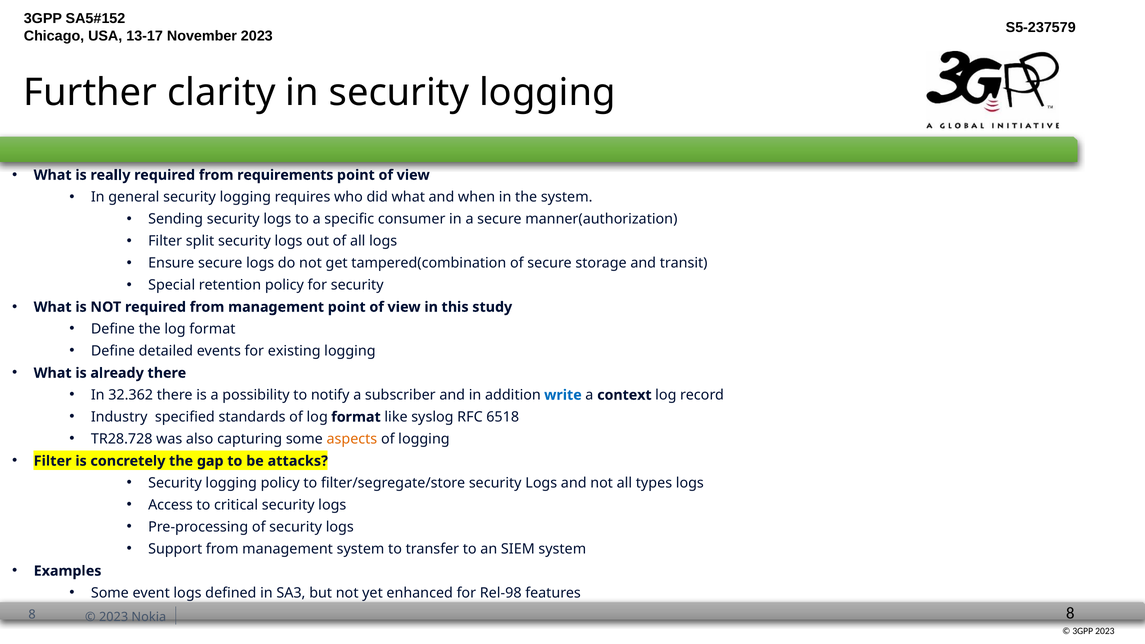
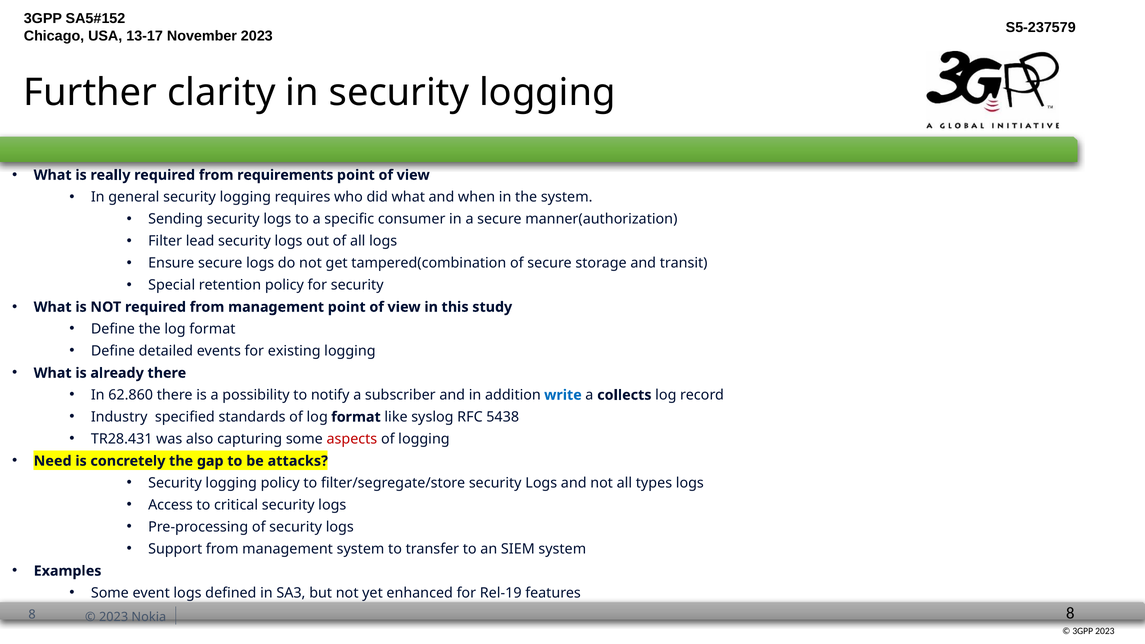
split: split -> lead (200, 241)
32.362: 32.362 -> 62.860 (131, 395)
context: context -> collects (624, 395)
6518: 6518 -> 5438 (503, 417)
TR28.728: TR28.728 -> TR28.431 (122, 439)
aspects colour: orange -> red (352, 439)
Filter: Filter -> Need (53, 461)
Rel-98: Rel-98 -> Rel-19 (501, 593)
